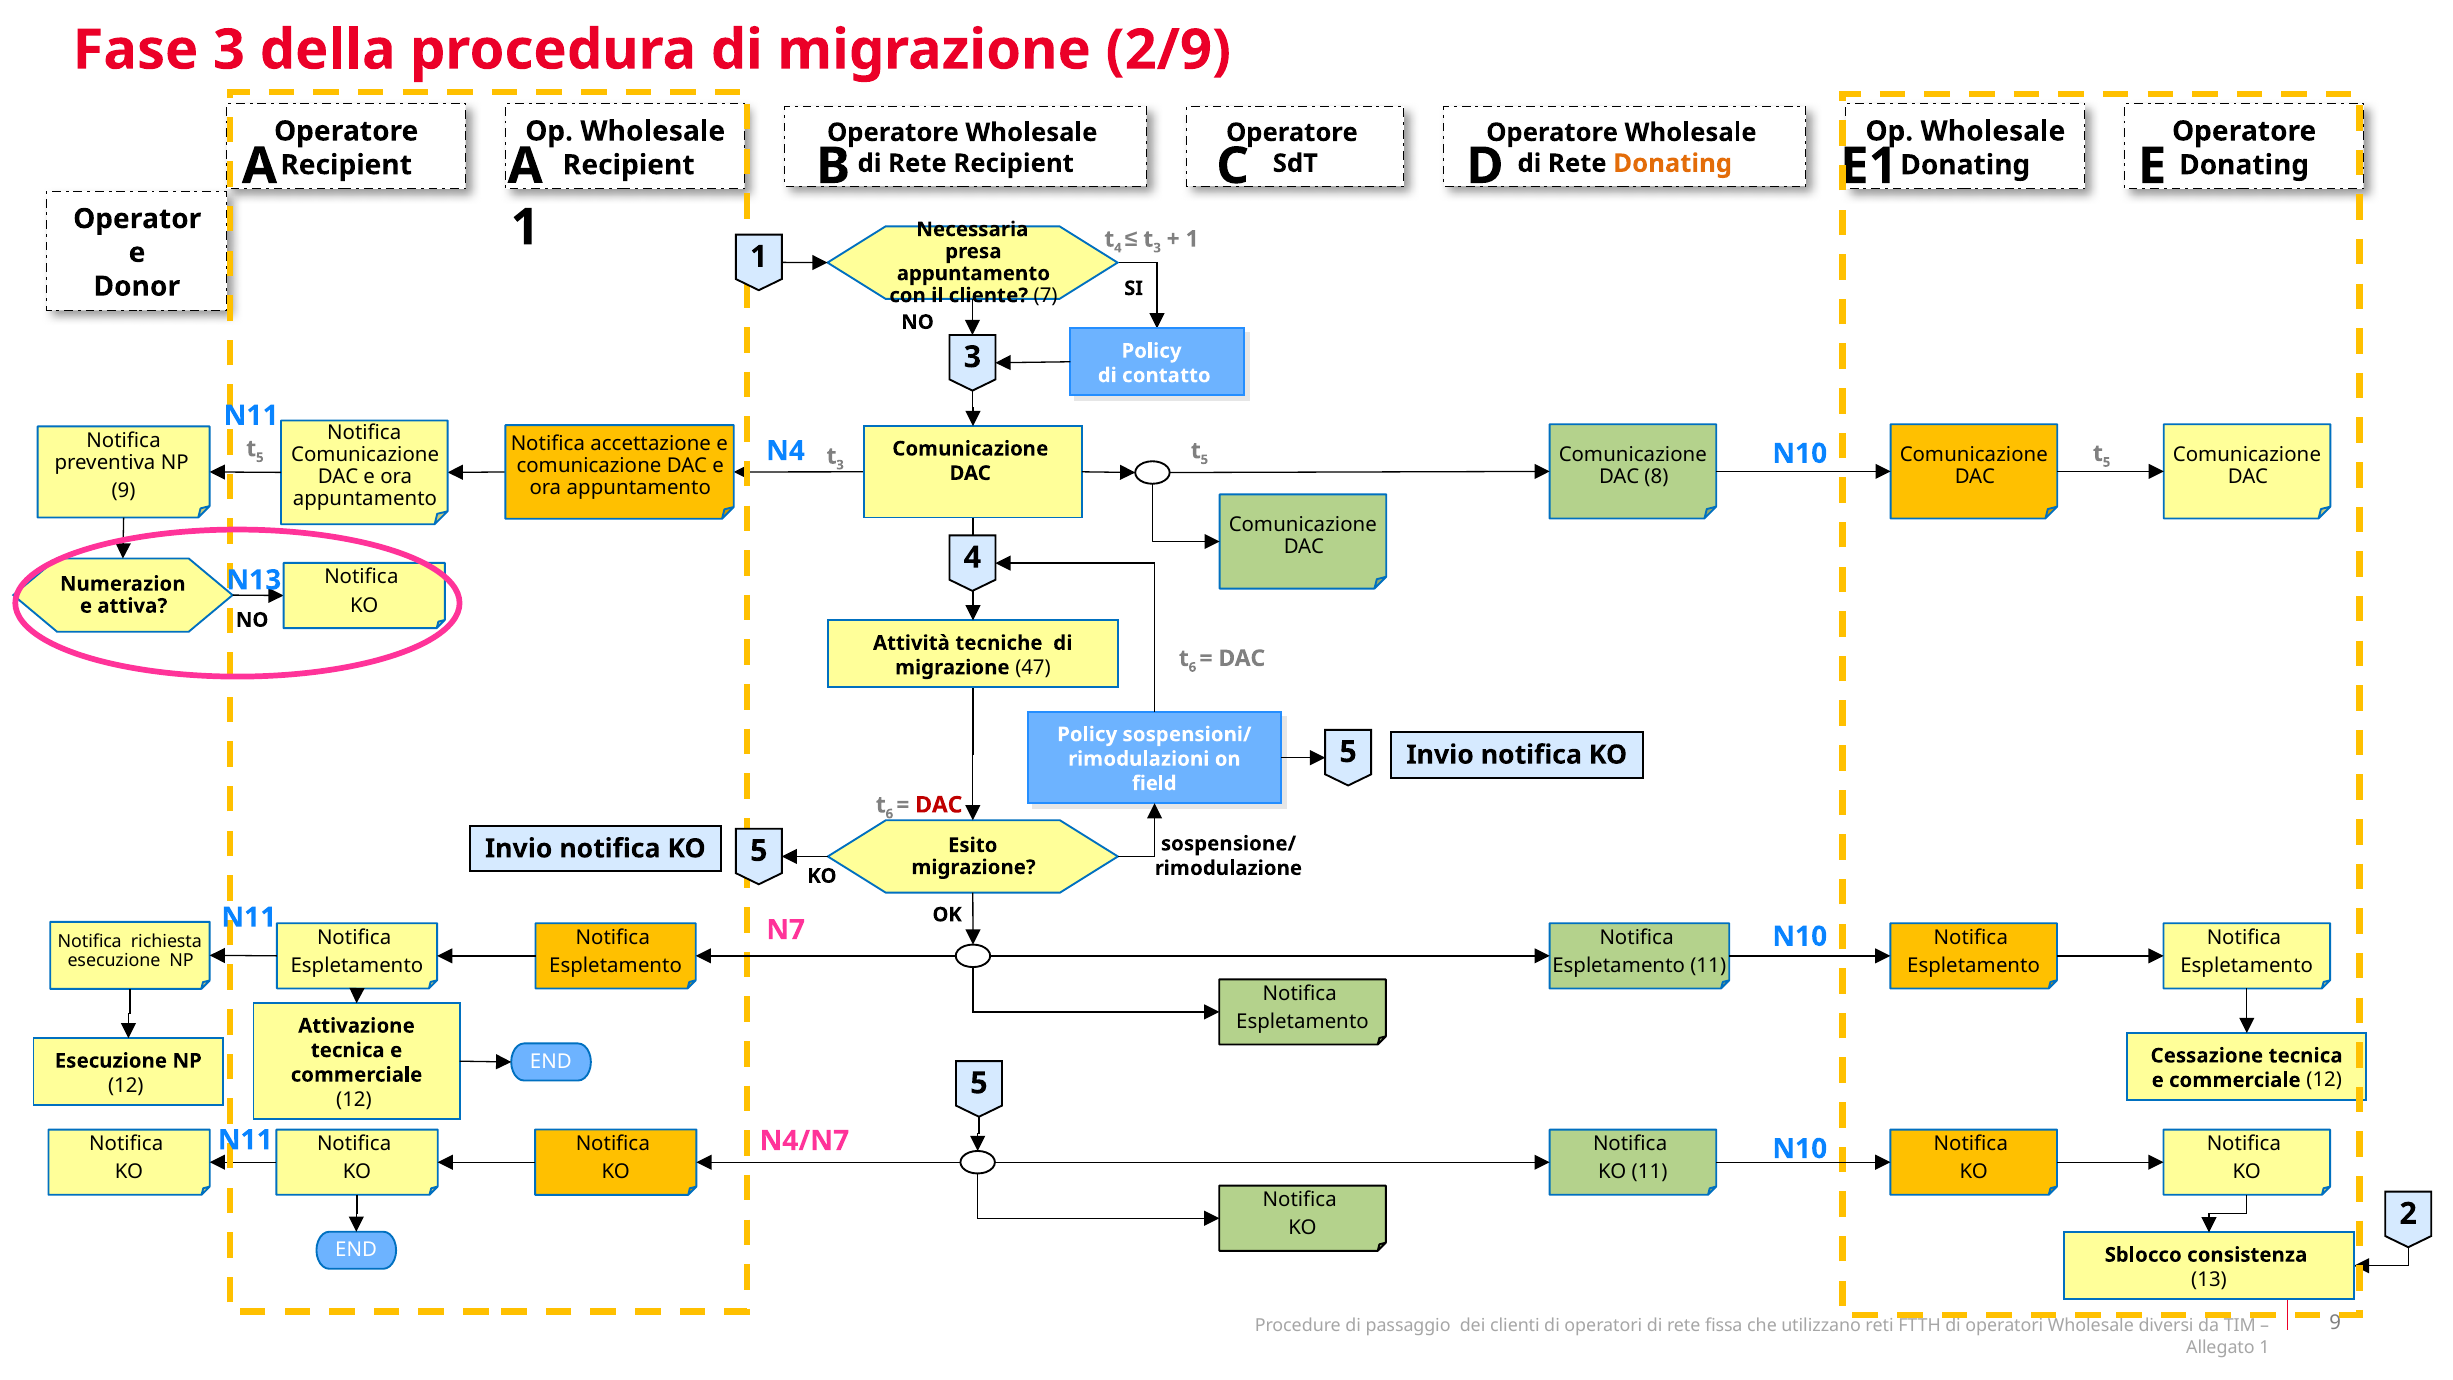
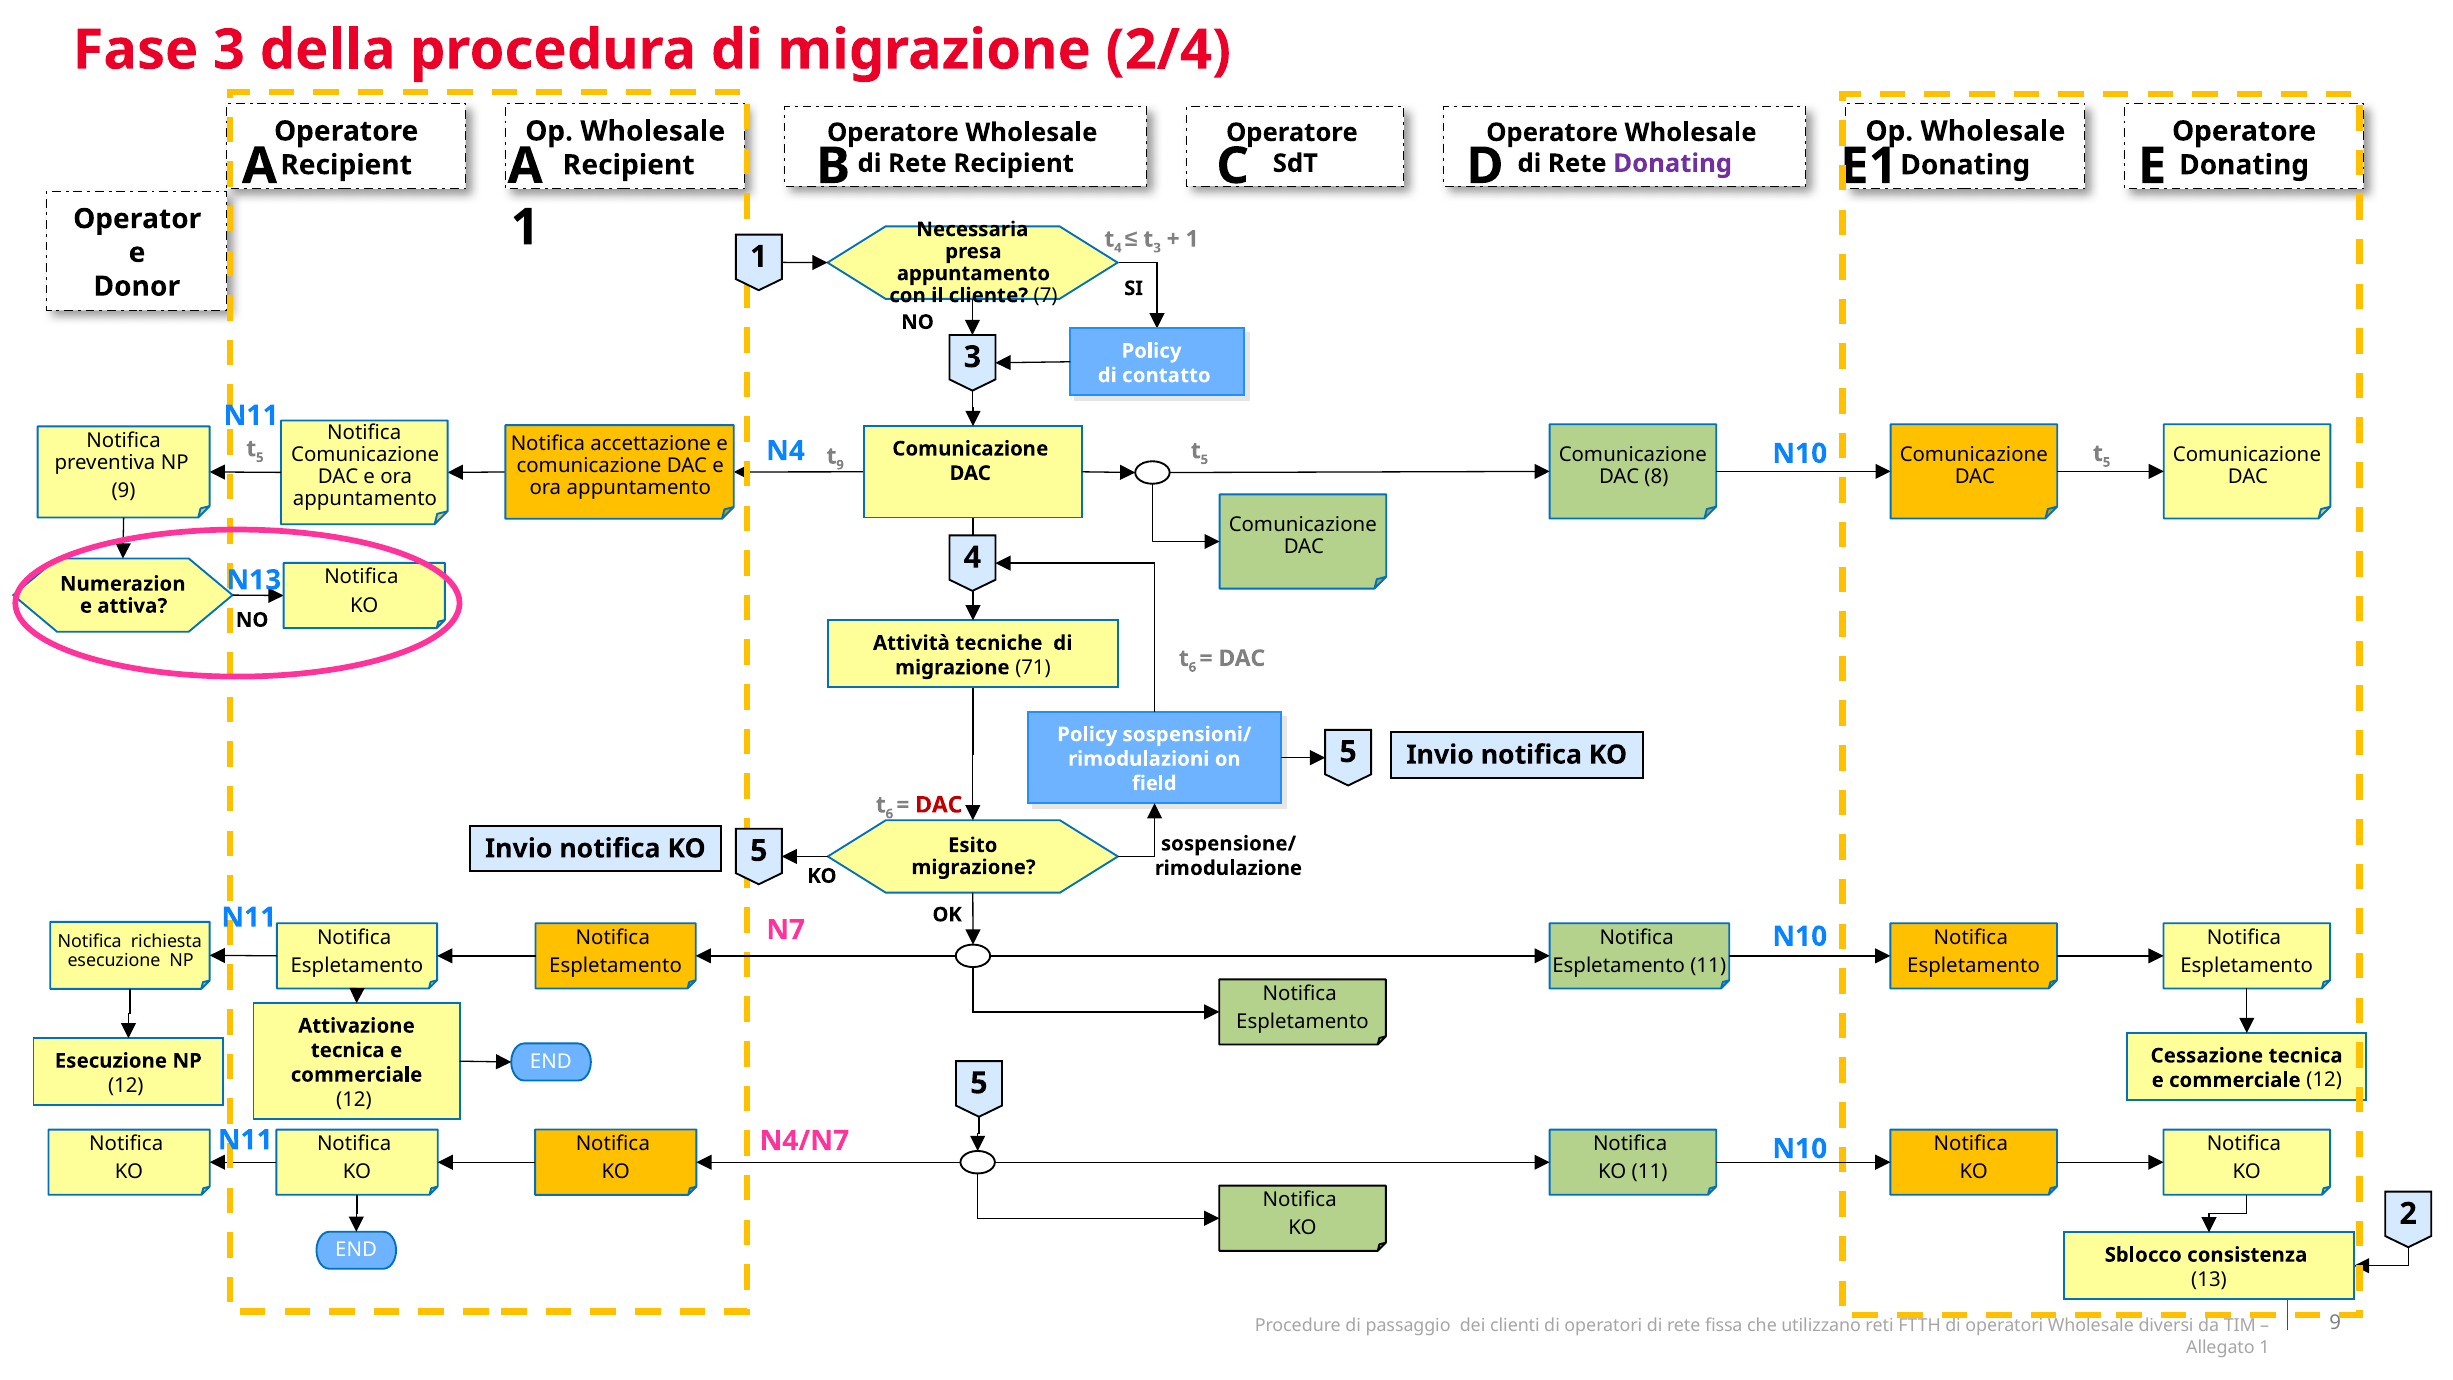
2/9: 2/9 -> 2/4 (1168, 50)
Donating colour: orange -> purple (1673, 163)
3: 3 -> 9 (840, 465)
47: 47 -> 71 (1033, 667)
